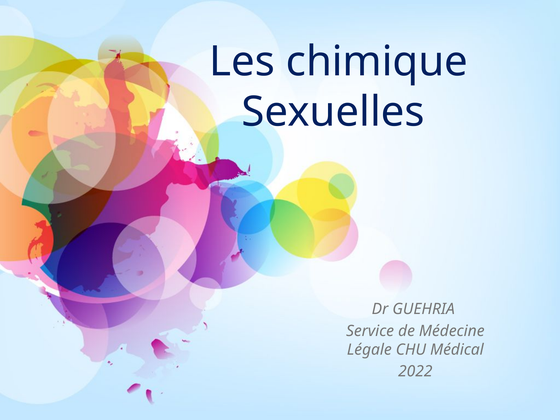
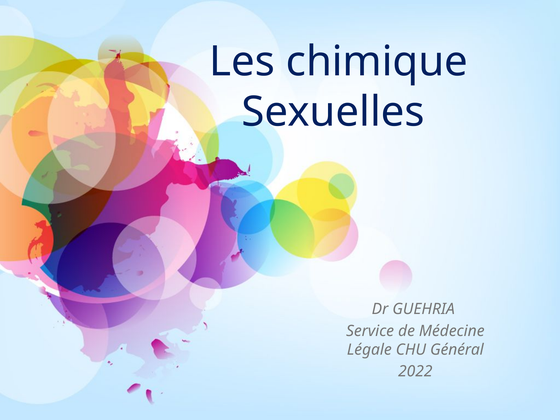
Médical: Médical -> Général (457, 350)
